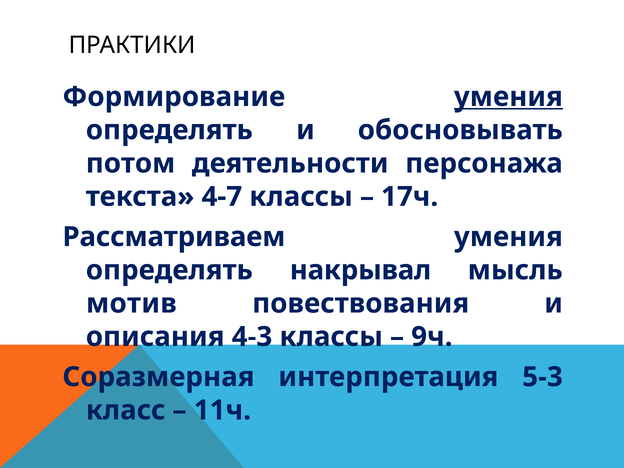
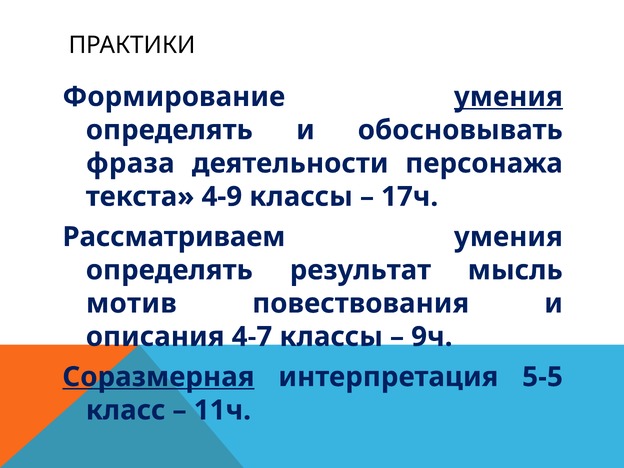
потом: потом -> фраза (130, 163)
4-7: 4-7 -> 4-9 (222, 197)
накрывал: накрывал -> результат (360, 270)
4-3: 4-3 -> 4-7 (252, 337)
Соразмерная underline: none -> present (158, 377)
5-3: 5-3 -> 5-5 (542, 377)
